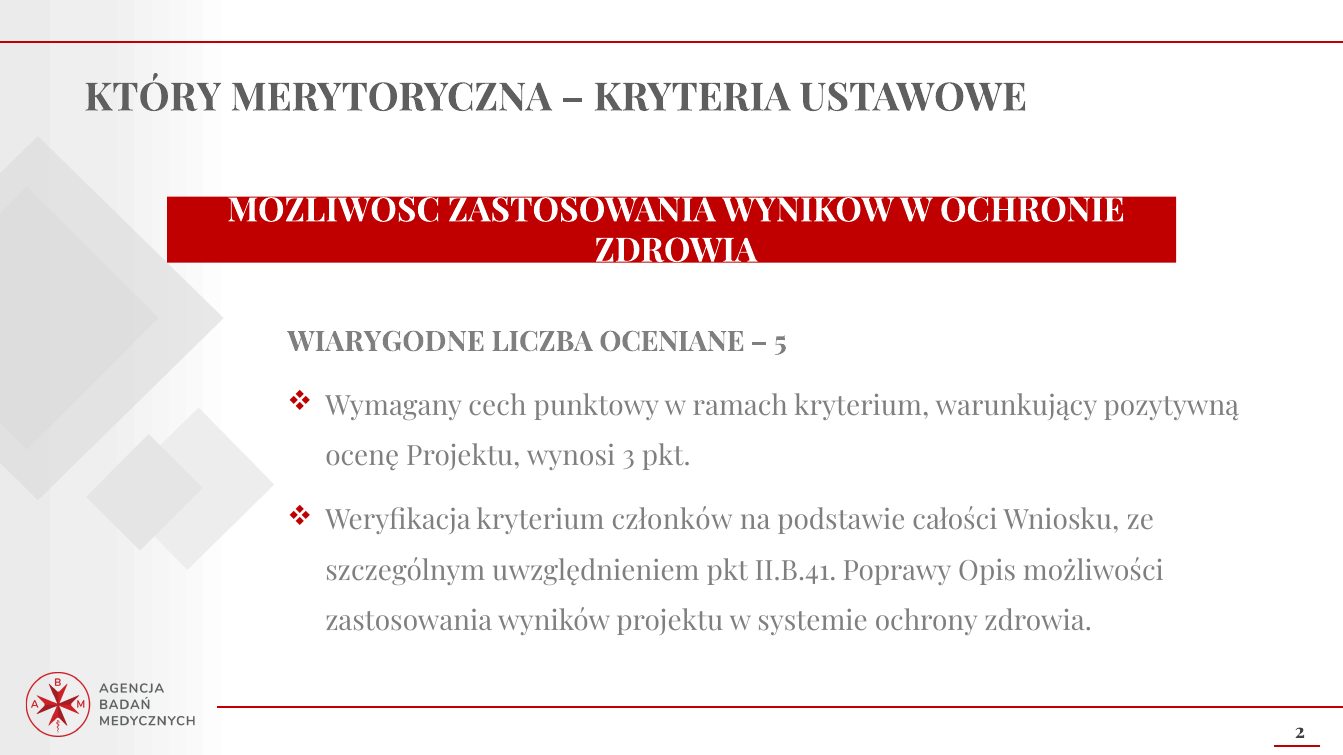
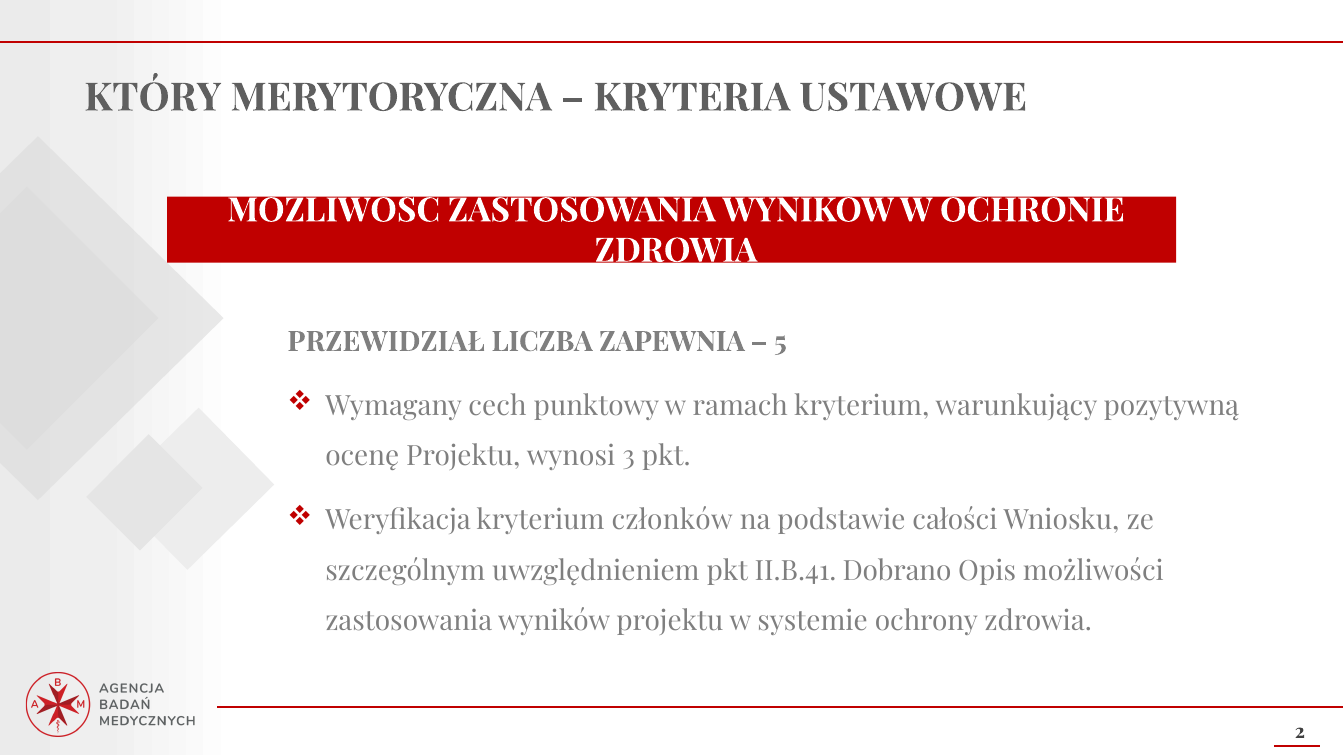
WIARYGODNE: WIARYGODNE -> PRZEWIDZIAŁ (386, 342)
OCENIANE: OCENIANE -> ZAPEWNIA (672, 342)
Poprawy: Poprawy -> Dobrano (897, 571)
